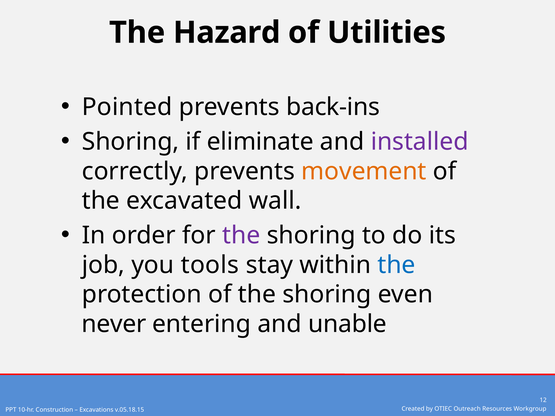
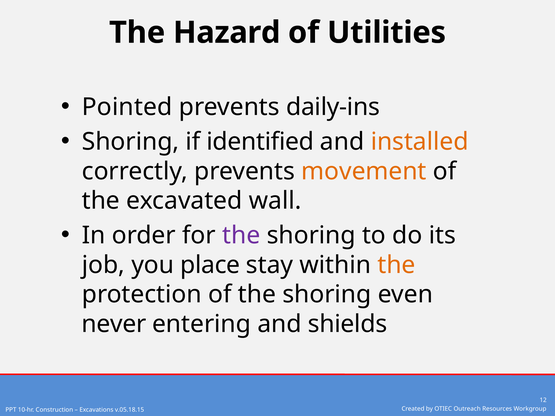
back-ins: back-ins -> daily-ins (333, 107)
eliminate: eliminate -> identified (260, 142)
installed colour: purple -> orange (420, 142)
tools: tools -> place (210, 265)
the colour: blue -> orange (396, 265)
unable: unable -> shields (348, 324)
